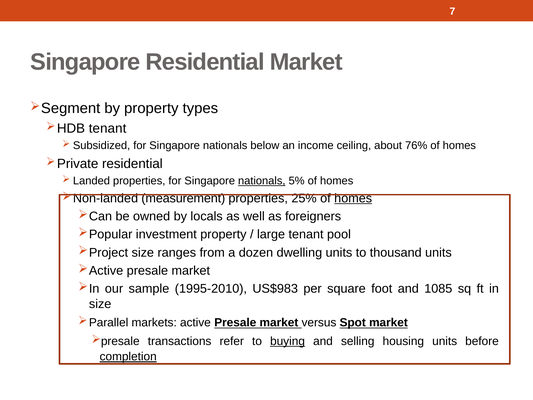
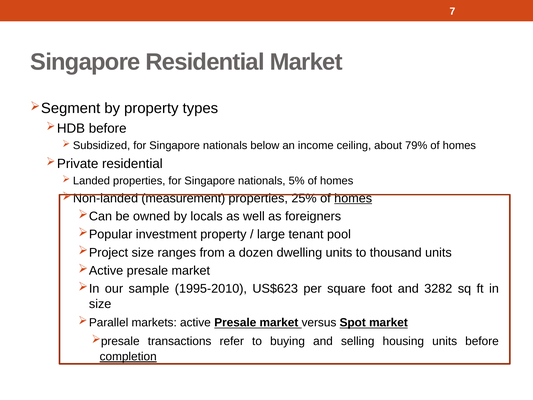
tenant: tenant -> before (108, 128)
76%: 76% -> 79% (416, 146)
nationals underline: present -> none (262, 181)
US$983: US$983 -> US$623 (275, 289)
1085: 1085 -> 3282 (438, 289)
buying underline: present -> none (288, 341)
